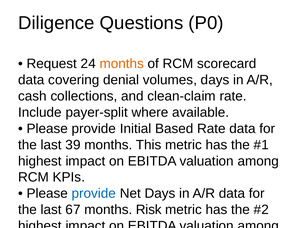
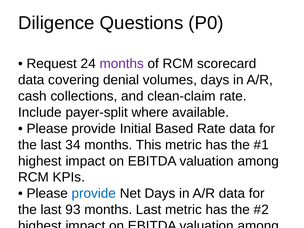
months colour: orange -> purple (122, 64)
39: 39 -> 34 (73, 145)
67: 67 -> 93 (73, 210)
months Risk: Risk -> Last (149, 210)
